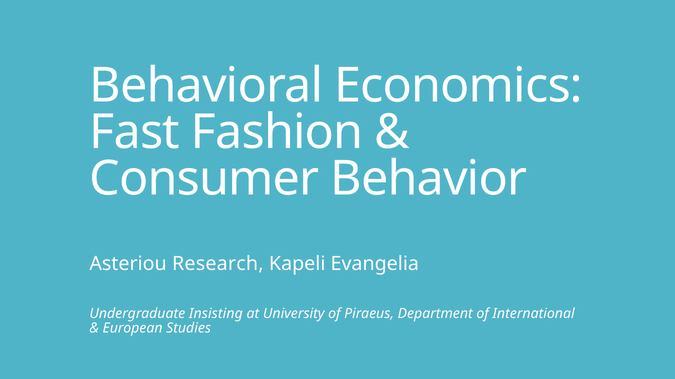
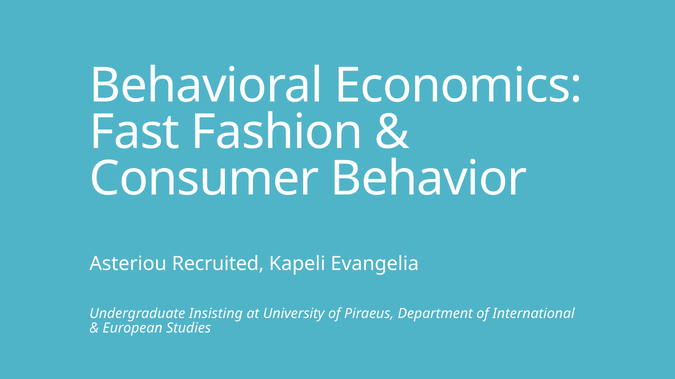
Research: Research -> Recruited (218, 264)
